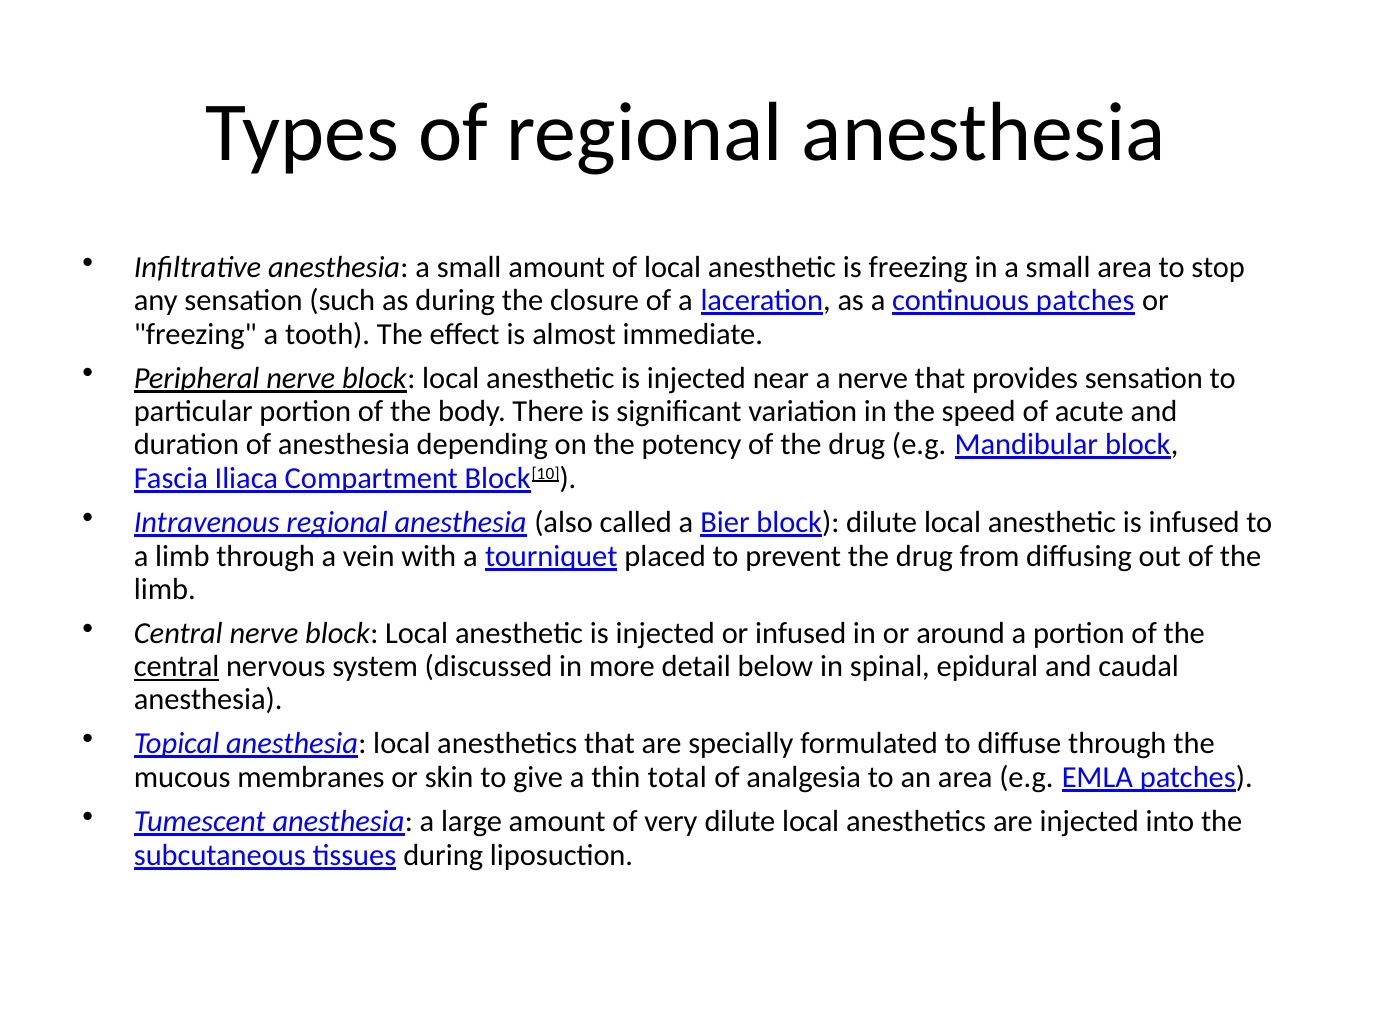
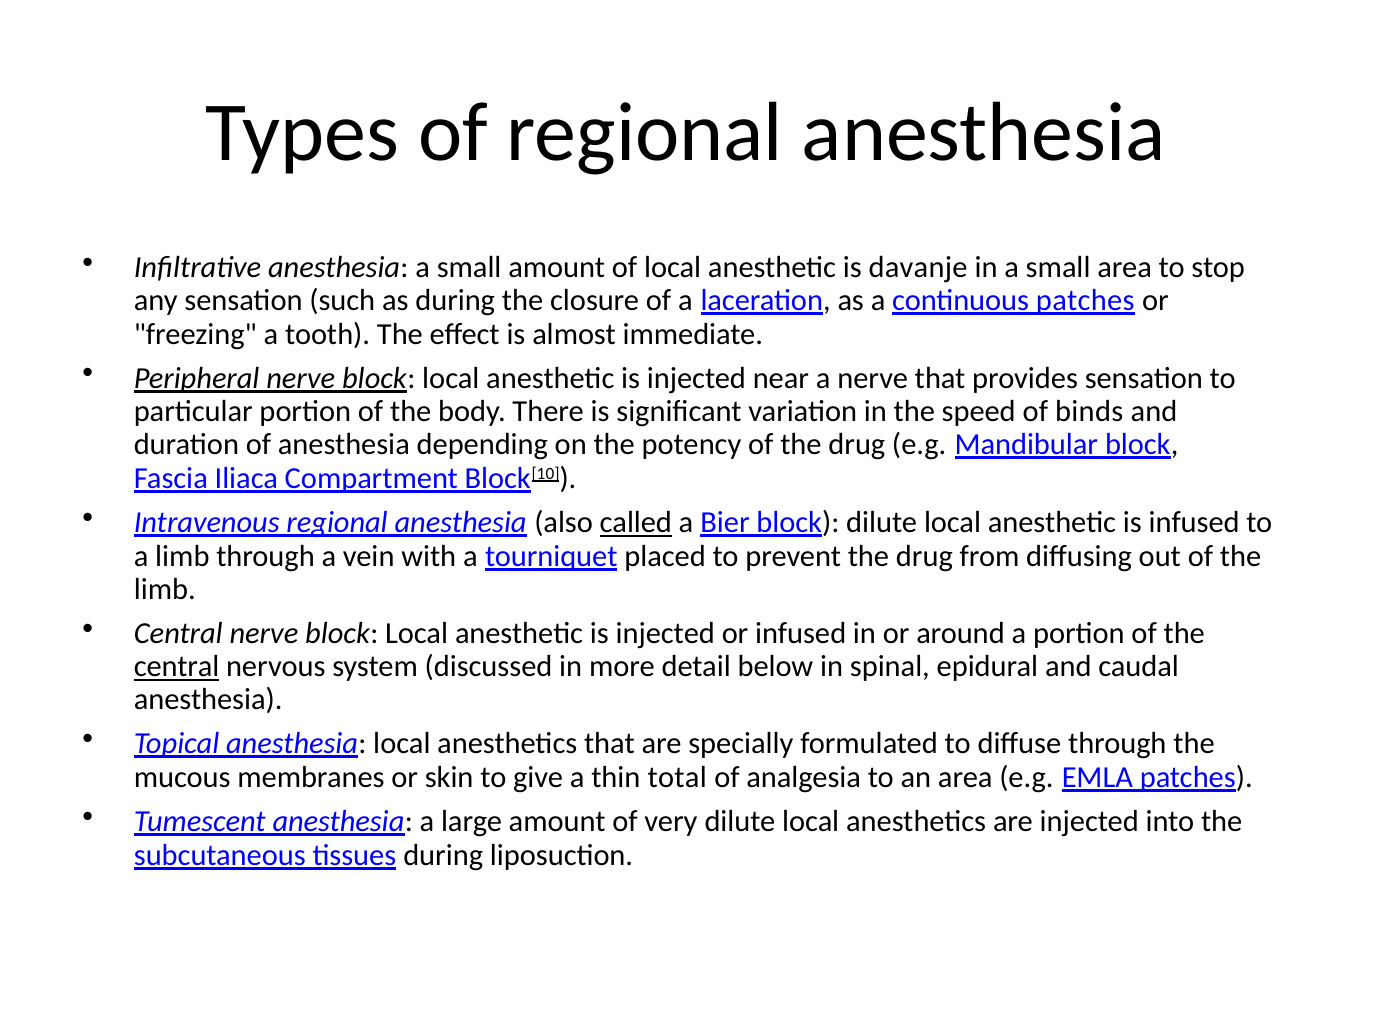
is freezing: freezing -> davanje (918, 268)
acute: acute -> binds (1089, 412)
called underline: none -> present (636, 523)
